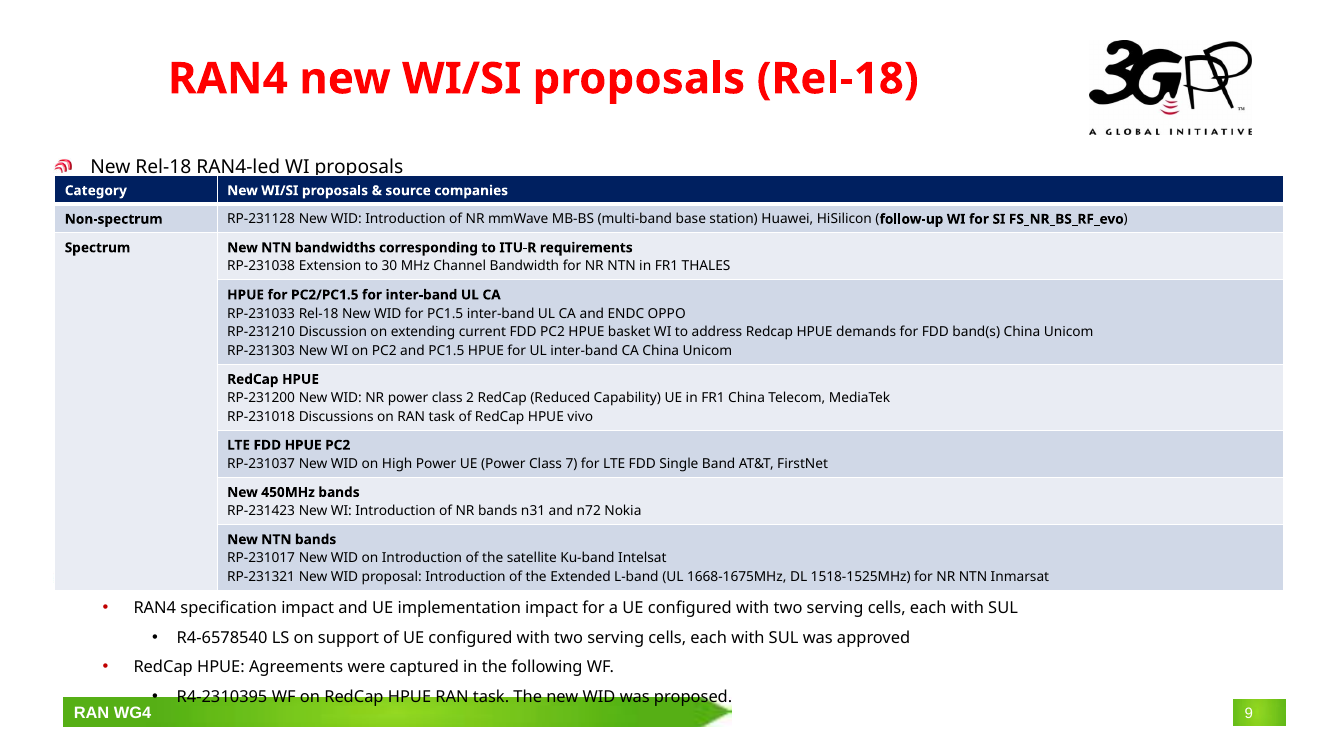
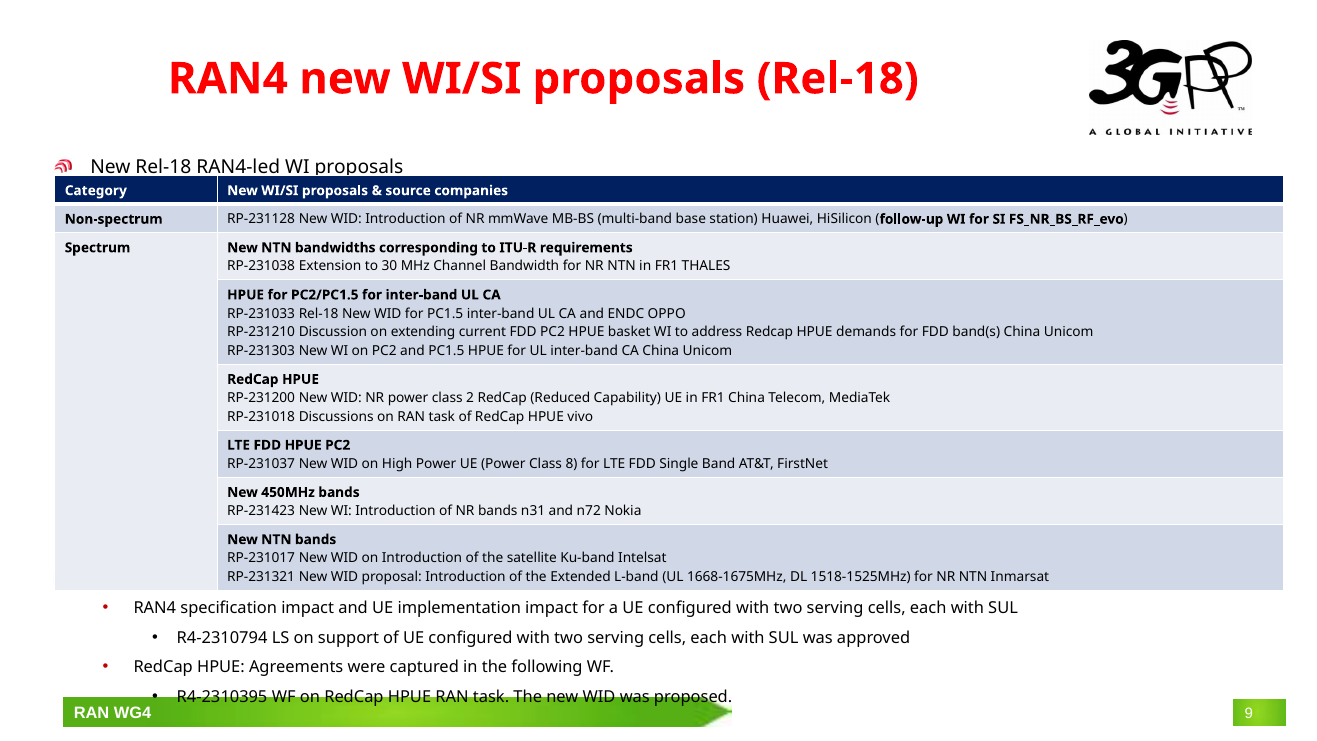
7: 7 -> 8 (571, 464)
R4-6578540: R4-6578540 -> R4-2310794 (222, 637)
